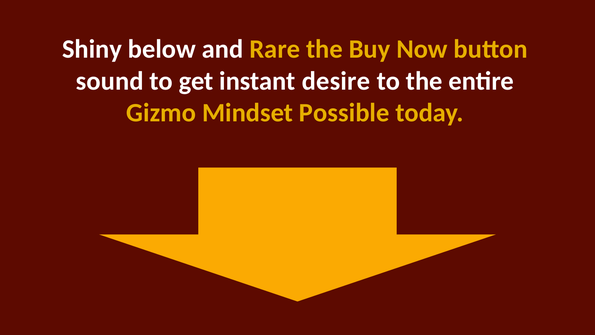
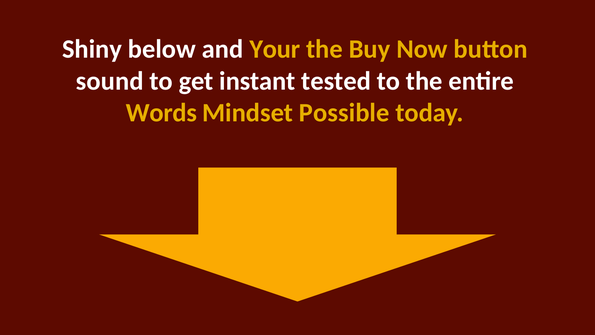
Rare: Rare -> Your (275, 49)
desire: desire -> tested (336, 81)
Gizmo: Gizmo -> Words (161, 113)
